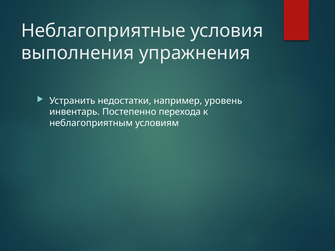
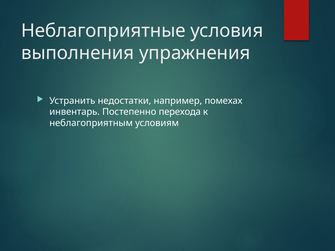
уровень: уровень -> помехах (223, 101)
